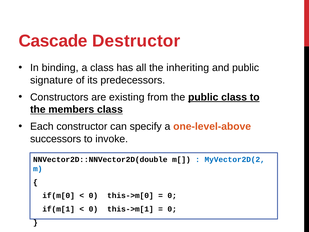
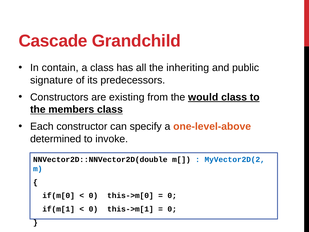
Destructor: Destructor -> Grandchild (136, 41)
binding: binding -> contain (60, 68)
the public: public -> would (203, 97)
successors: successors -> determined (56, 139)
